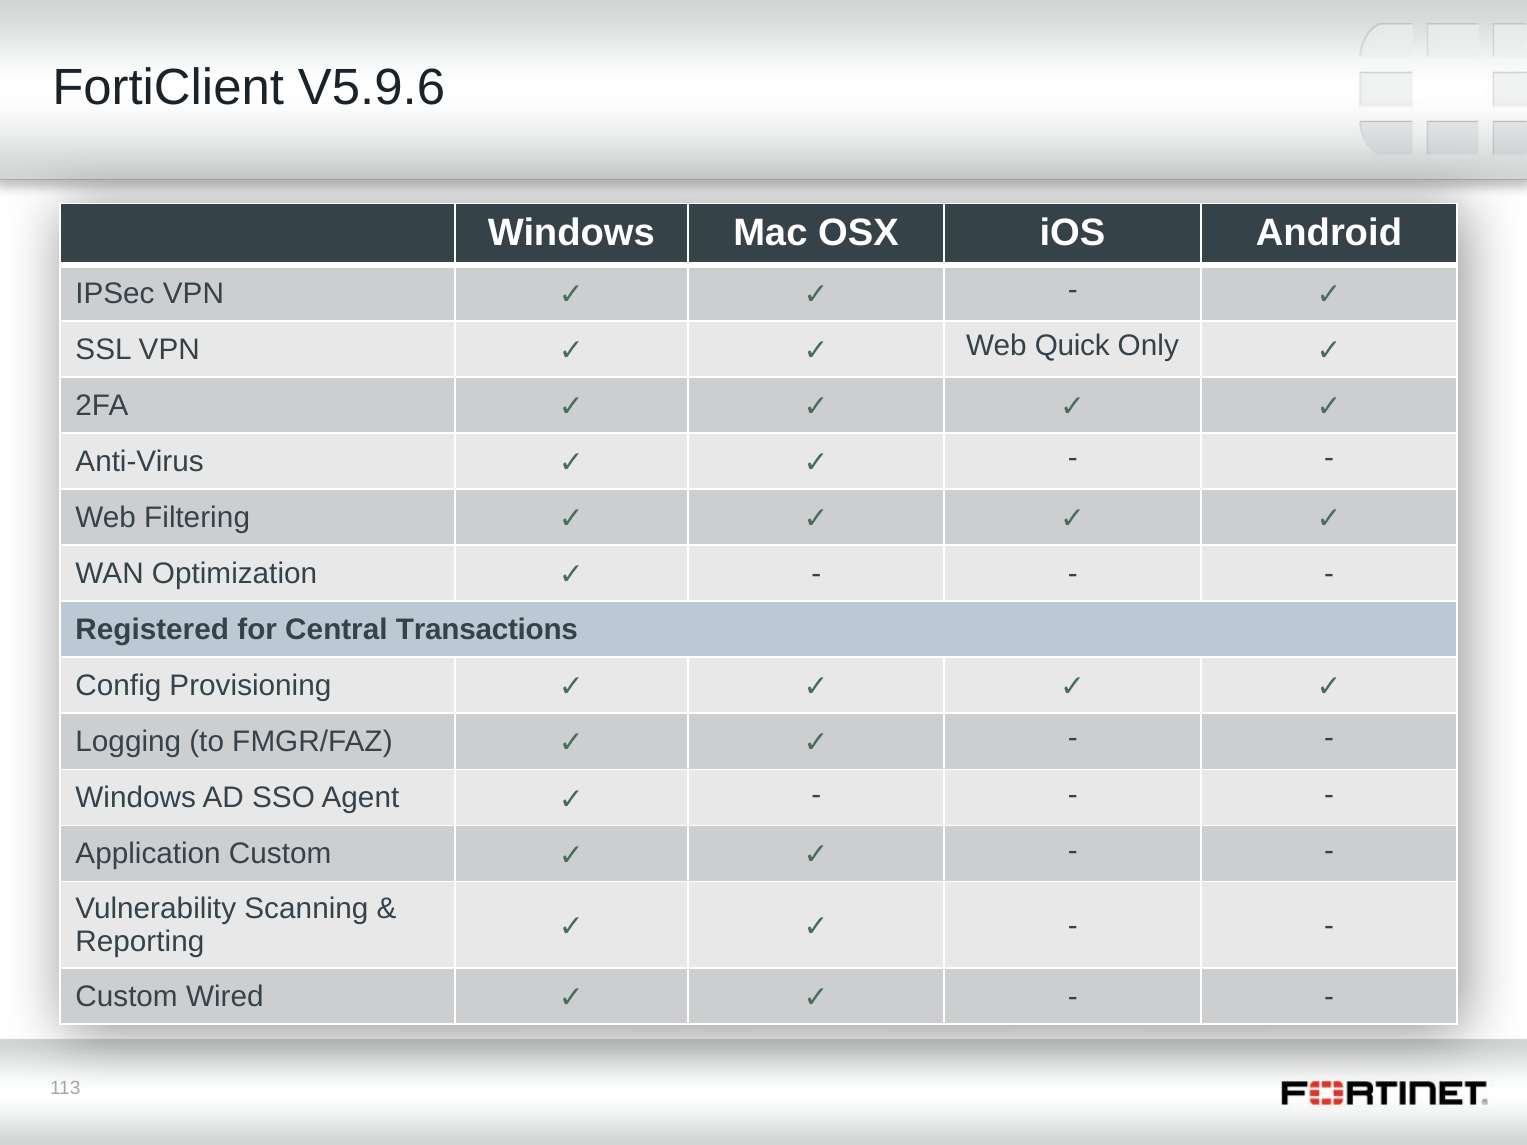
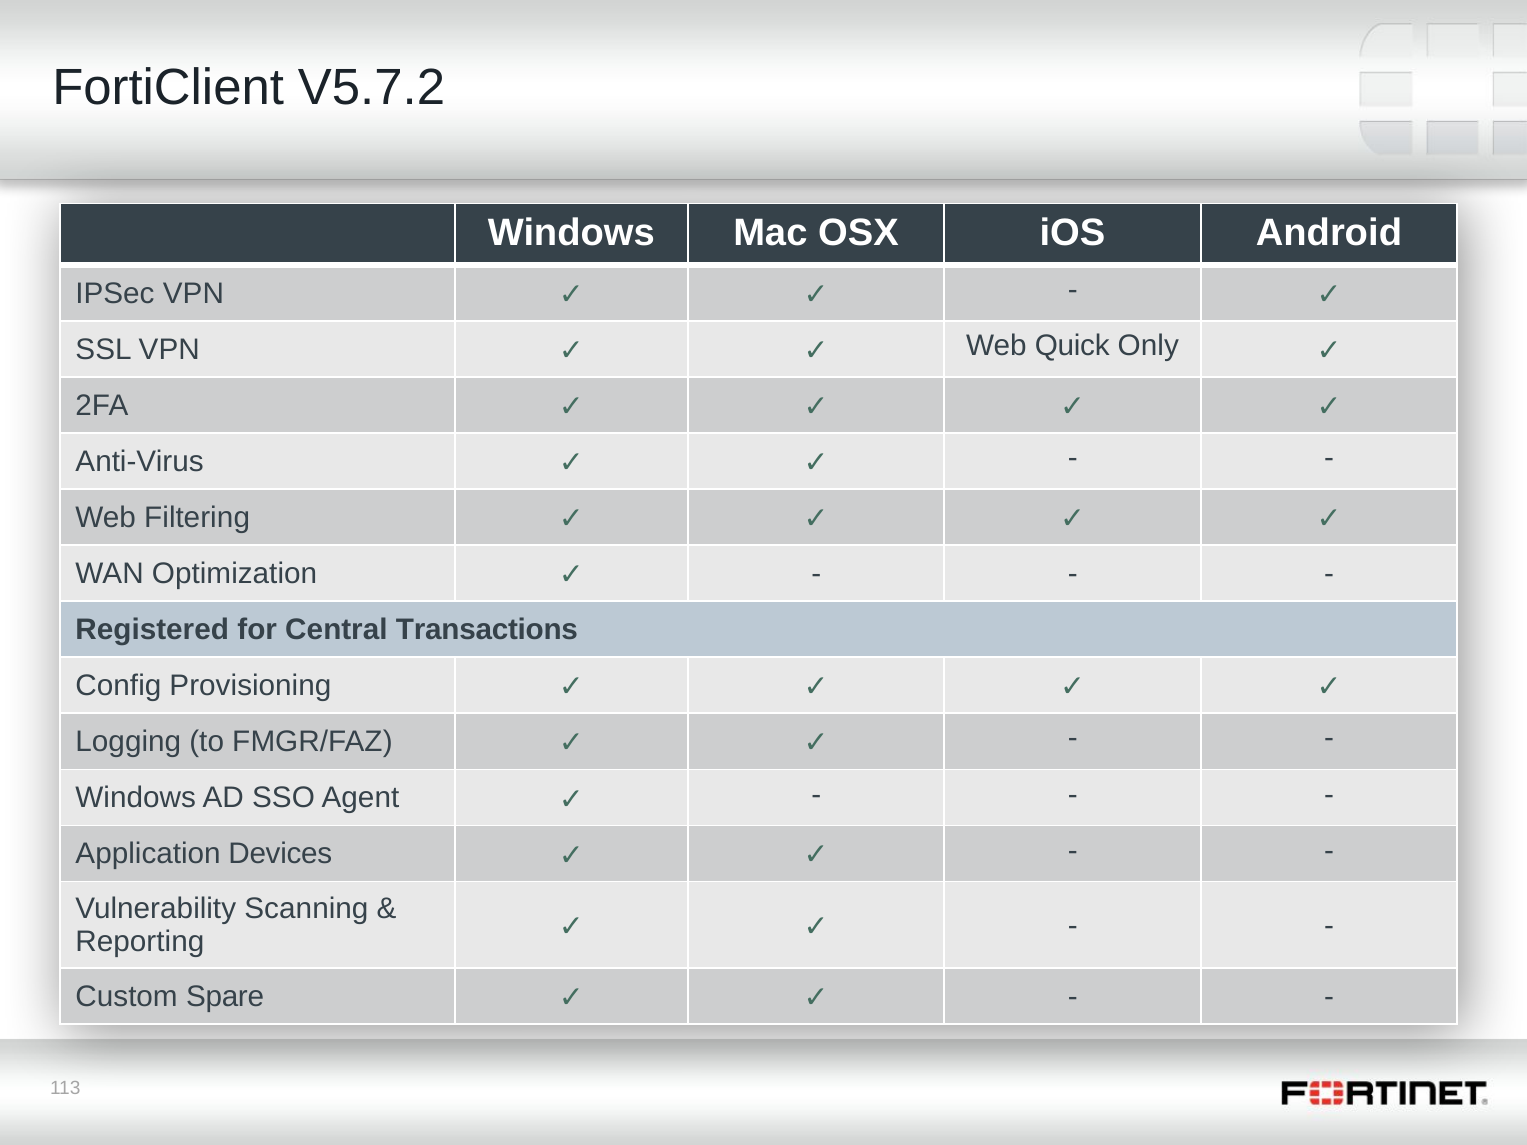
V5.9.6: V5.9.6 -> V5.7.2 (372, 88)
Application Custom: Custom -> Devices (280, 854)
Wired: Wired -> Spare (225, 997)
